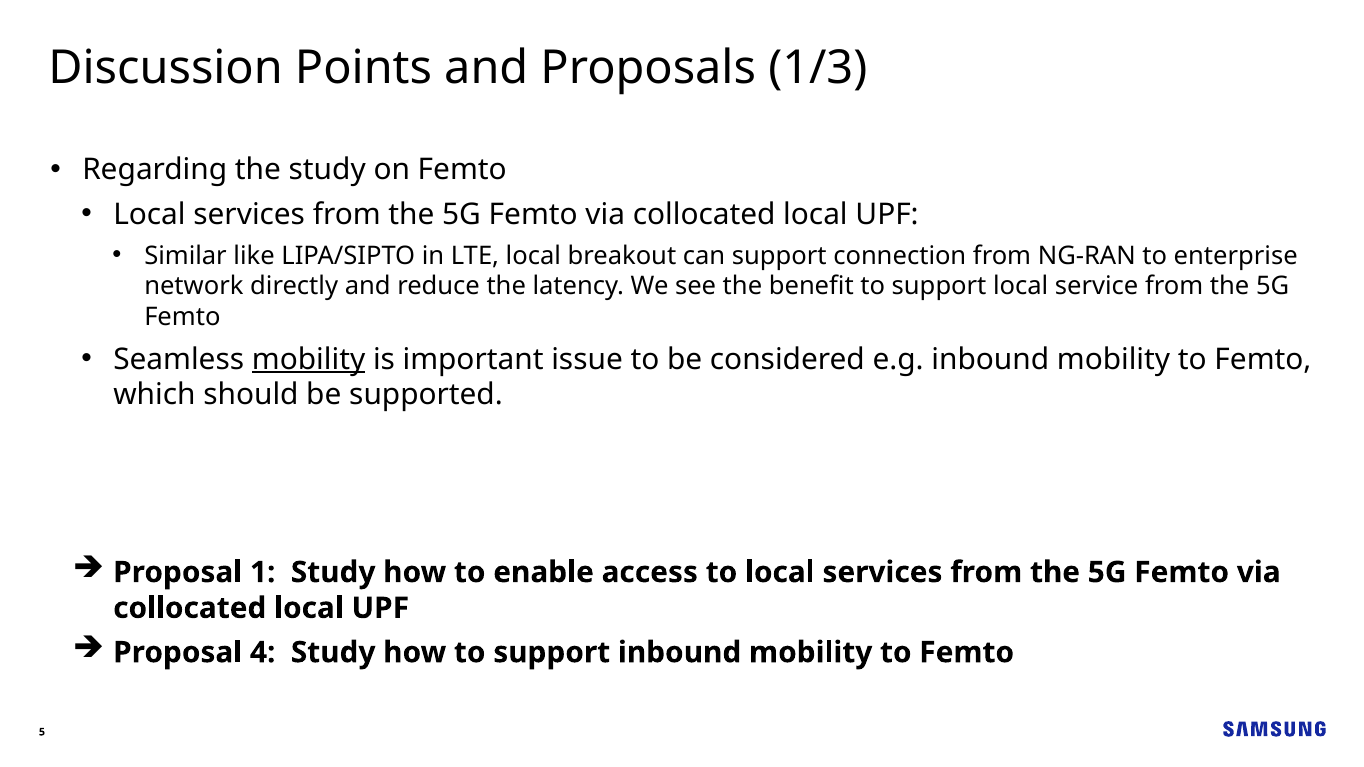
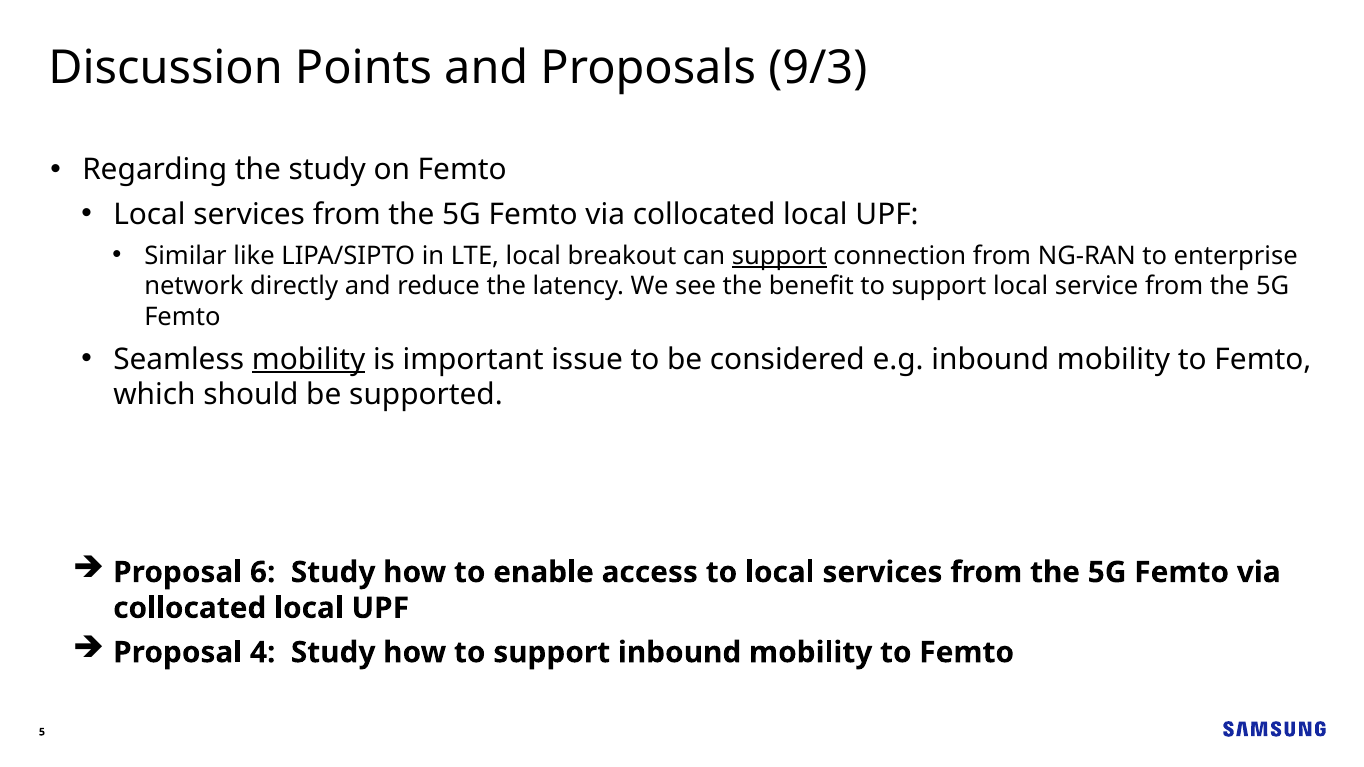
1/3: 1/3 -> 9/3 (818, 68)
support underline: none -> present (779, 256)
1: 1 -> 6 (263, 572)
